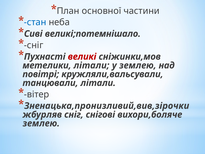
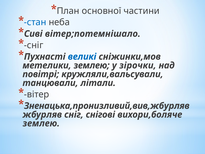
великі;потемнішало: великі;потемнішало -> вітер;потемнішало (93, 34)
великі colour: red -> blue (82, 57)
метелики літали: літали -> землею (92, 65)
у землею: землею -> зірочки (138, 65)
Зненацька,пронизливий,вив,зірочки: Зненацька,пронизливий,вив,зірочки -> Зненацька,пронизливий,вив,жбурляв (107, 106)
